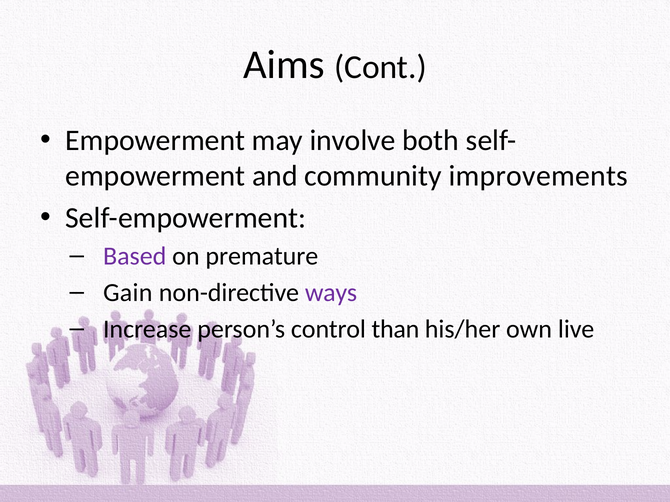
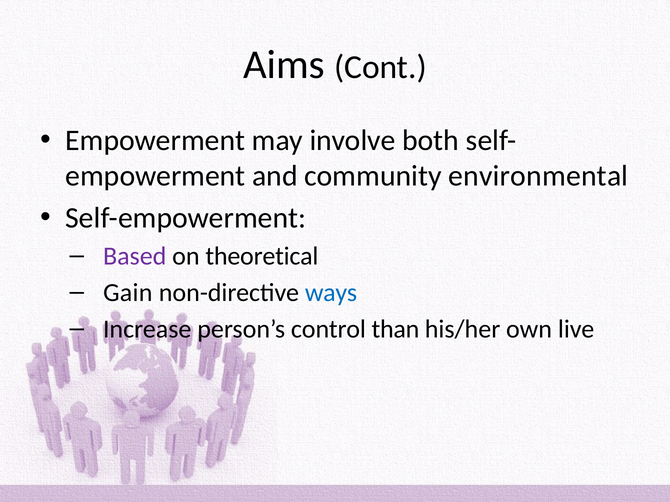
improvements: improvements -> environmental (538, 176)
premature: premature -> theoretical (262, 256)
ways colour: purple -> blue (331, 293)
